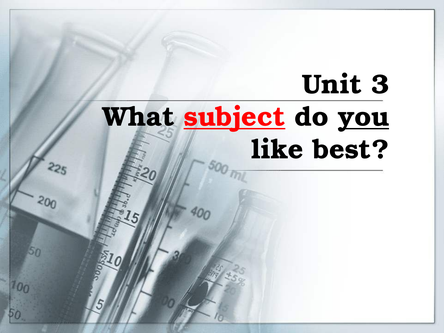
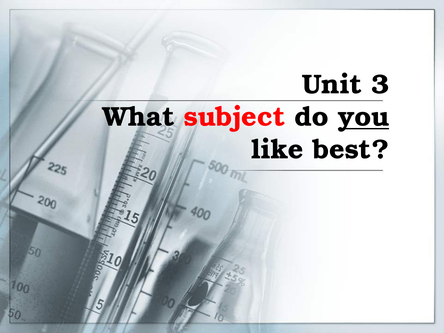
subject underline: present -> none (235, 117)
